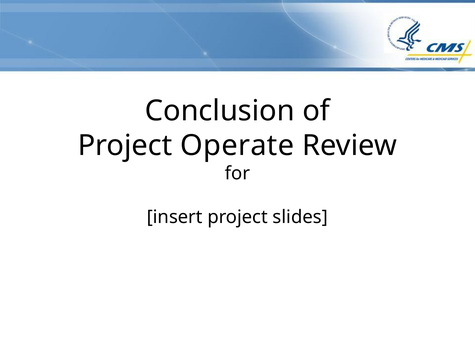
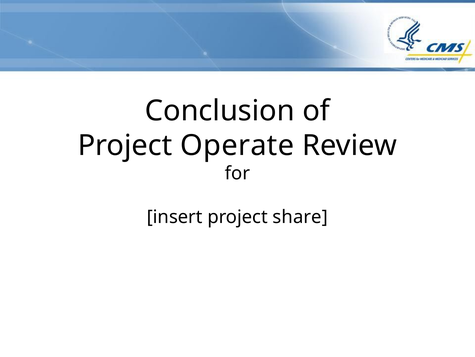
slides: slides -> share (300, 217)
